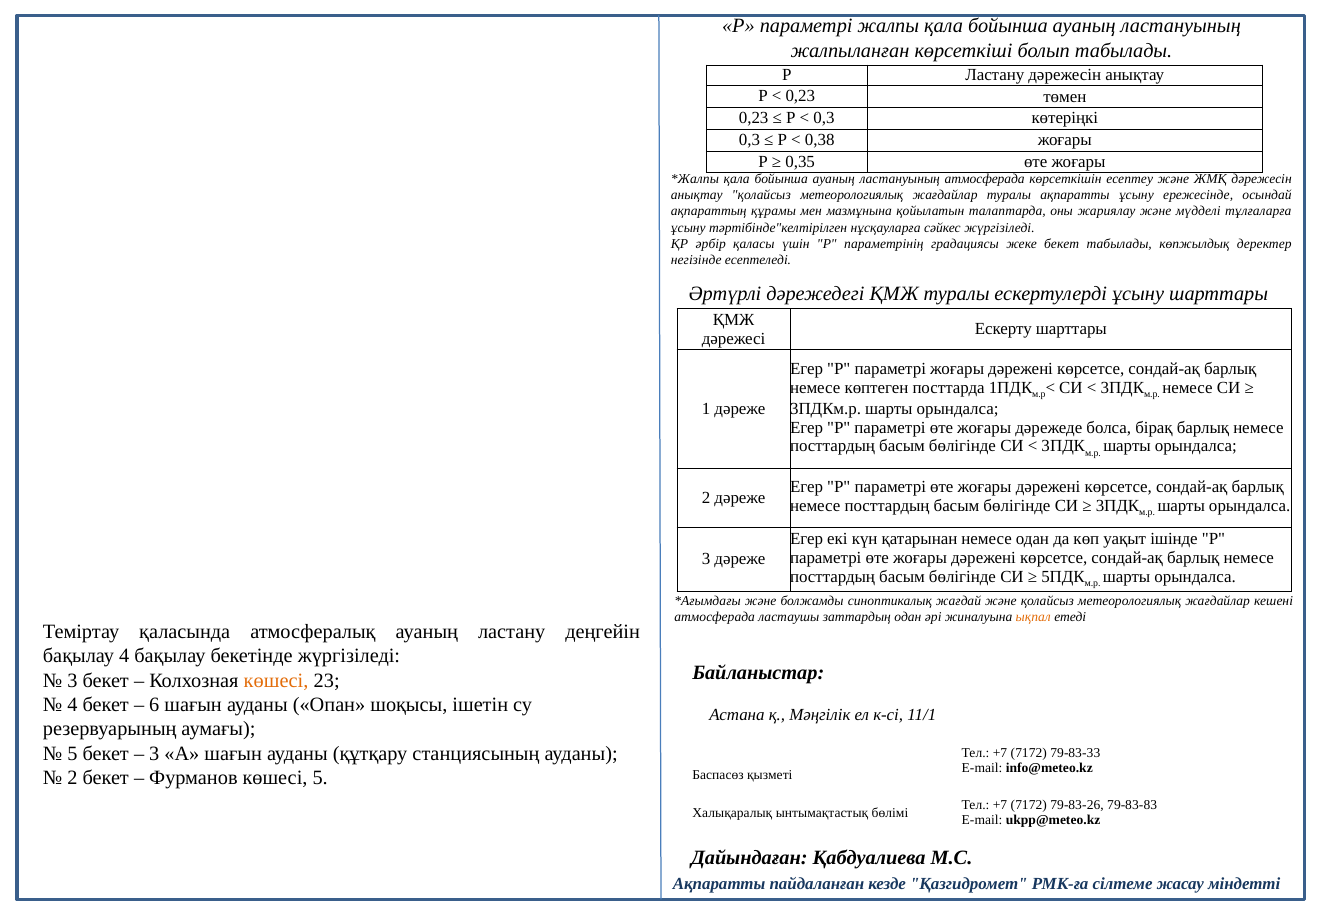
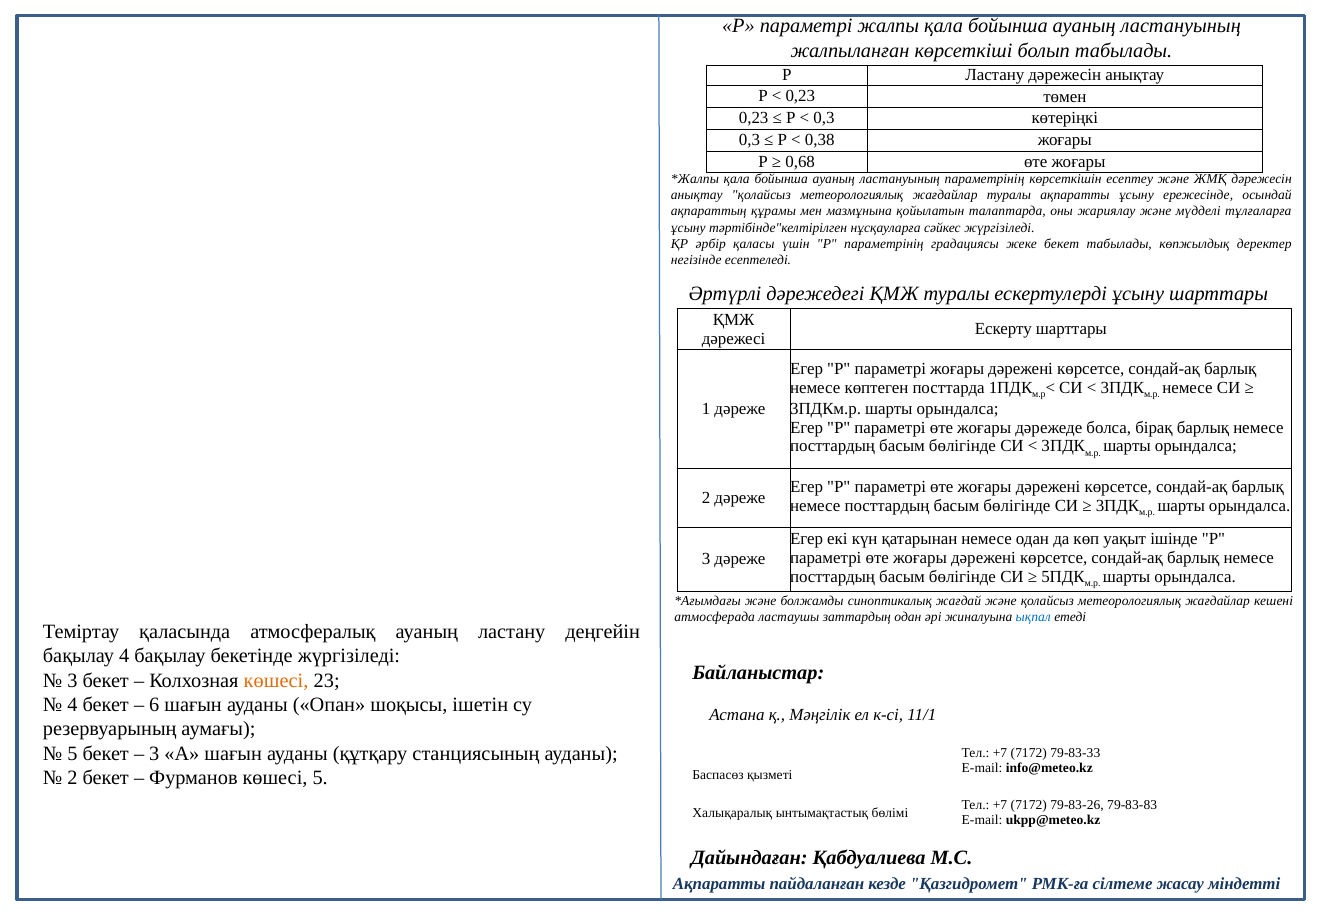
0,35: 0,35 -> 0,68 (800, 162)
ластануының атмосферада: атмосферада -> параметрінің (985, 179)
ықпал colour: orange -> blue (1033, 617)
